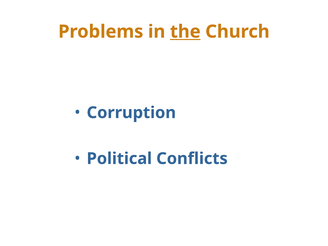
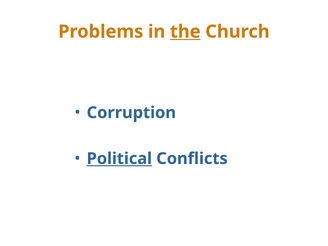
Political underline: none -> present (119, 159)
